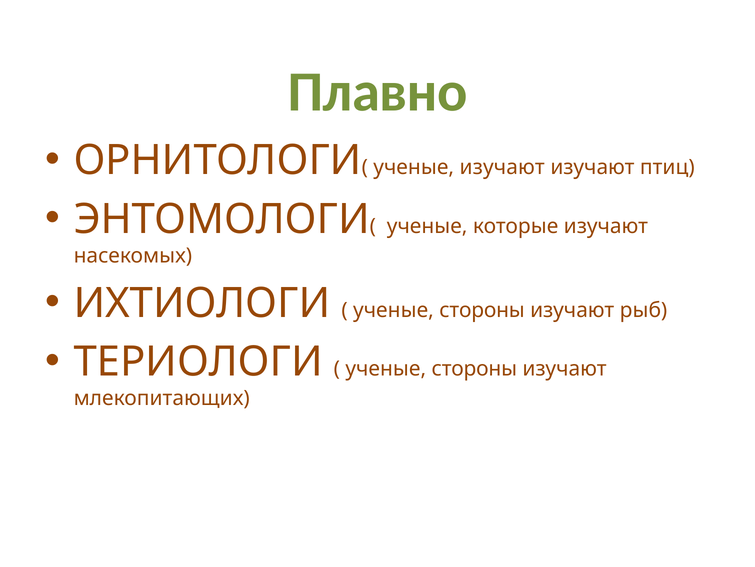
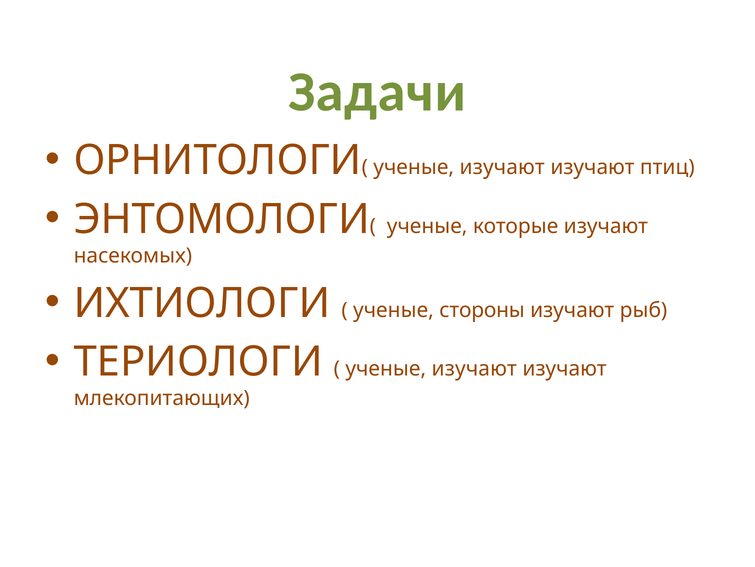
Плавно: Плавно -> Задачи (377, 92)
стороны: стороны -> изучают (474, 369)
